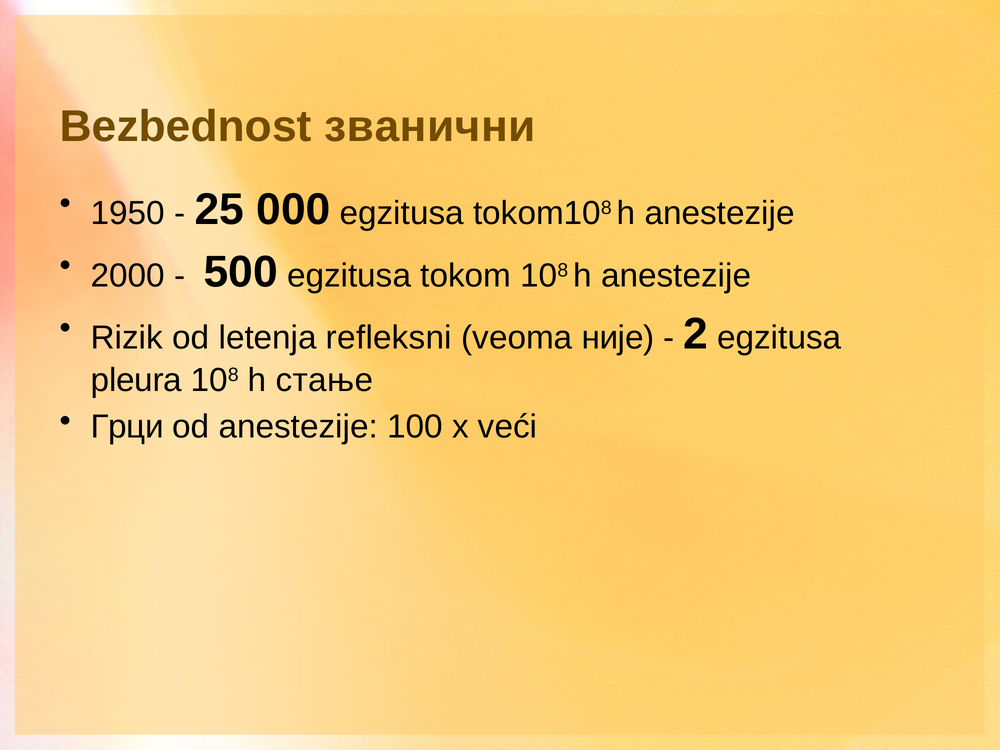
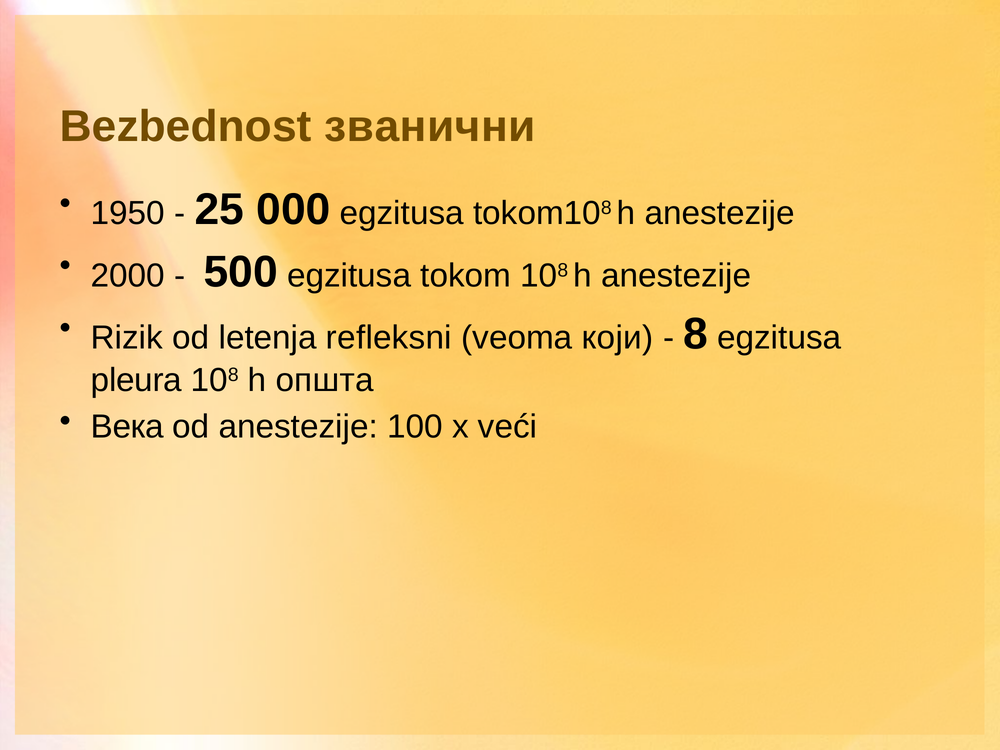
није: није -> који (618, 338)
2: 2 -> 8 (696, 334)
стање: стање -> општа (325, 380)
Грци: Грци -> Века (127, 427)
